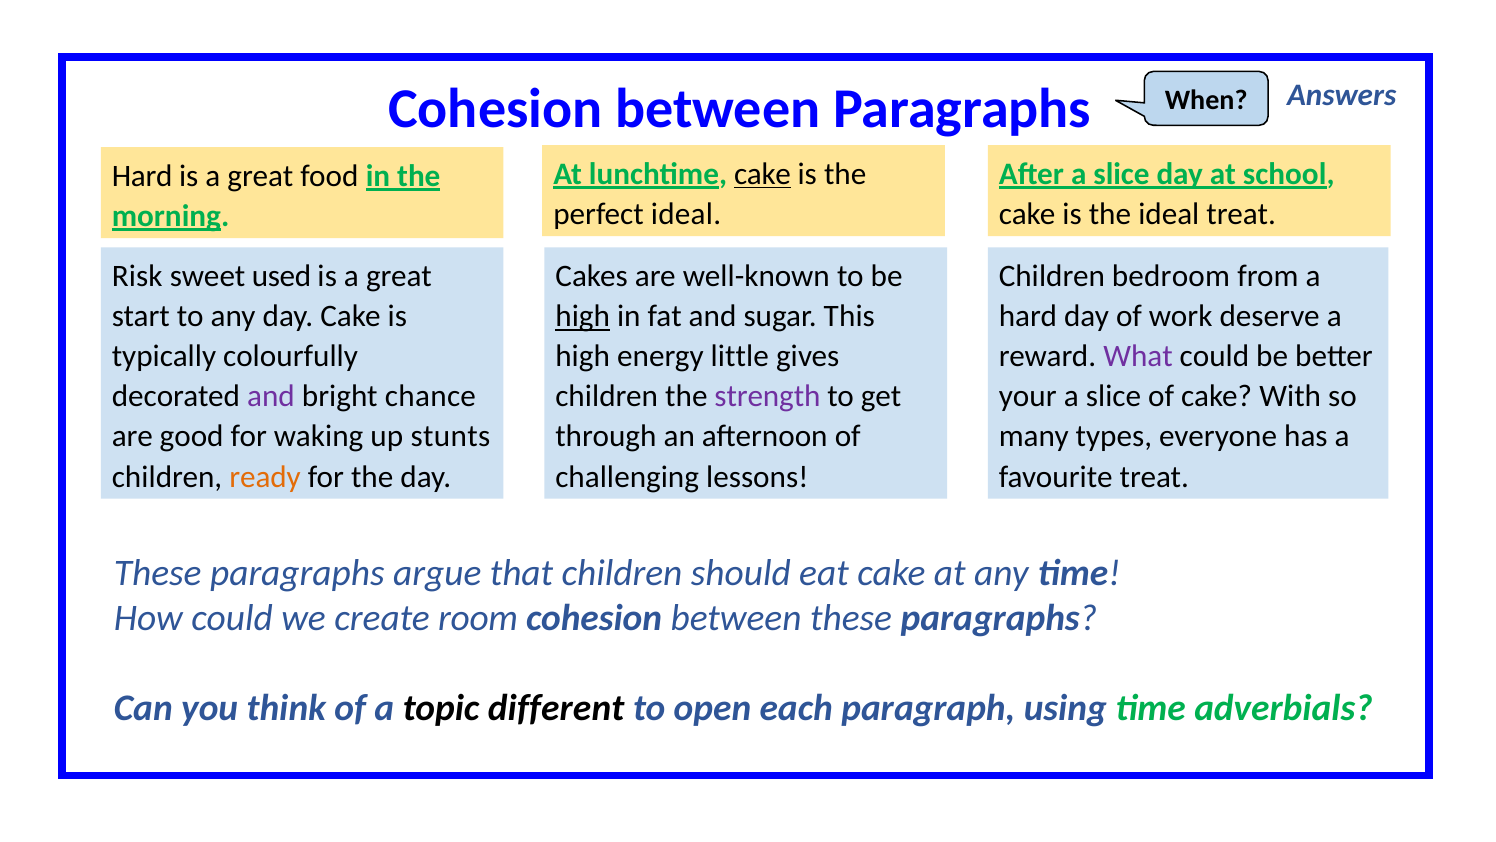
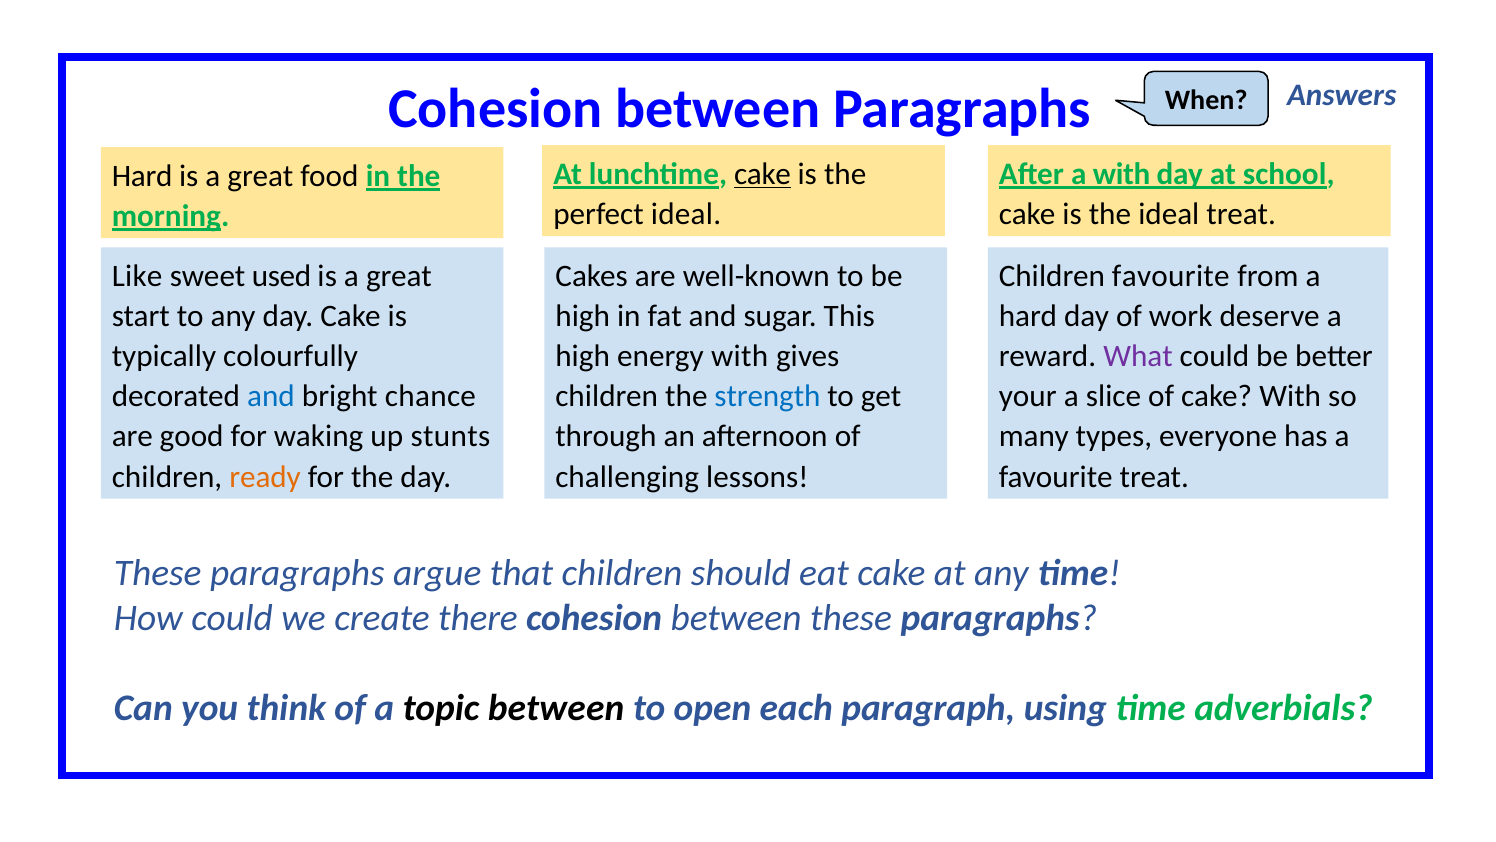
After a slice: slice -> with (1122, 174)
Risk: Risk -> Like (137, 276)
Children bedroom: bedroom -> favourite (1171, 276)
high underline: present -> none (583, 316)
energy little: little -> with (740, 356)
and colour: purple -> blue (271, 396)
strength colour: purple -> blue (767, 396)
room: room -> there (478, 618)
topic different: different -> between (556, 708)
